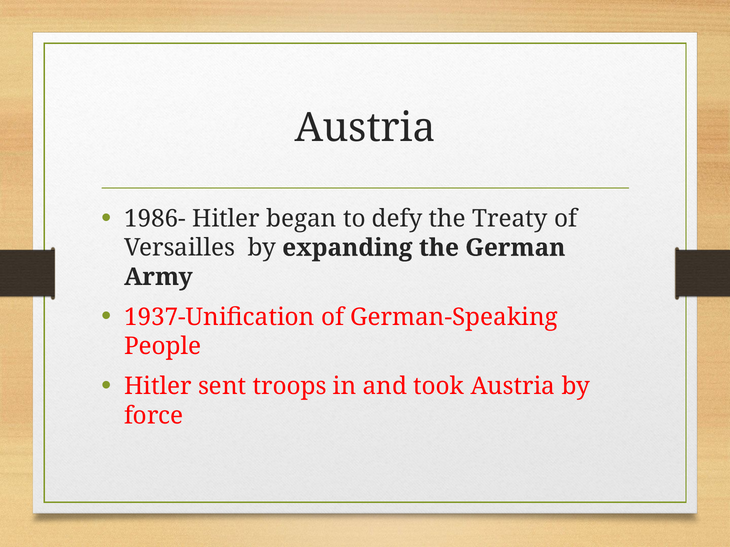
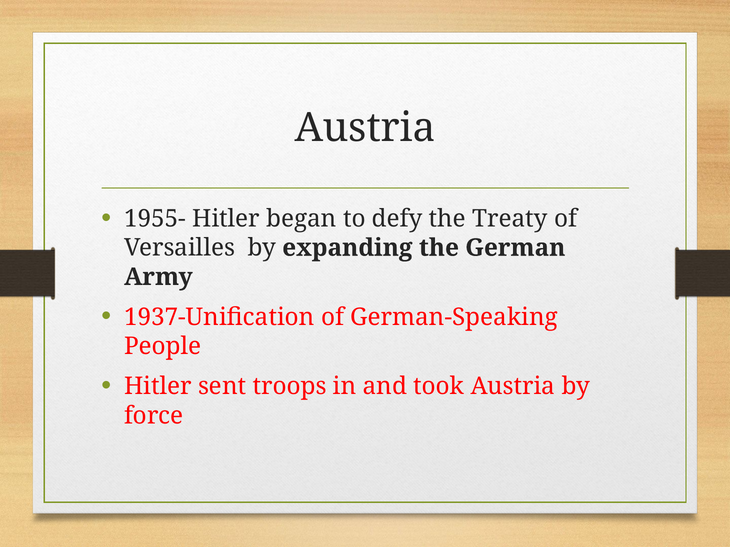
1986-: 1986- -> 1955- (155, 219)
